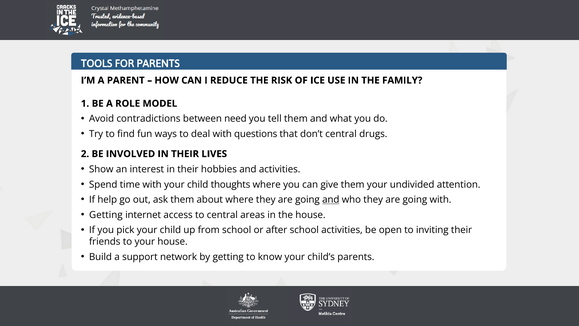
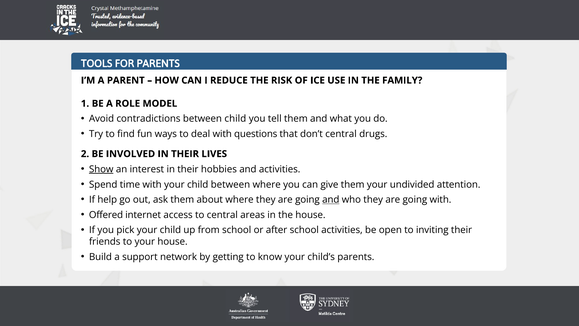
between need: need -> child (235, 119)
Show underline: none -> present (101, 169)
child thoughts: thoughts -> between (230, 184)
Getting: Getting -> Offered (106, 215)
